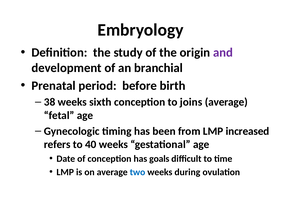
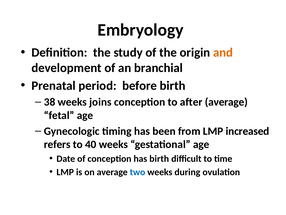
and colour: purple -> orange (223, 52)
sixth: sixth -> joins (100, 102)
joins: joins -> after (191, 102)
has goals: goals -> birth (159, 158)
